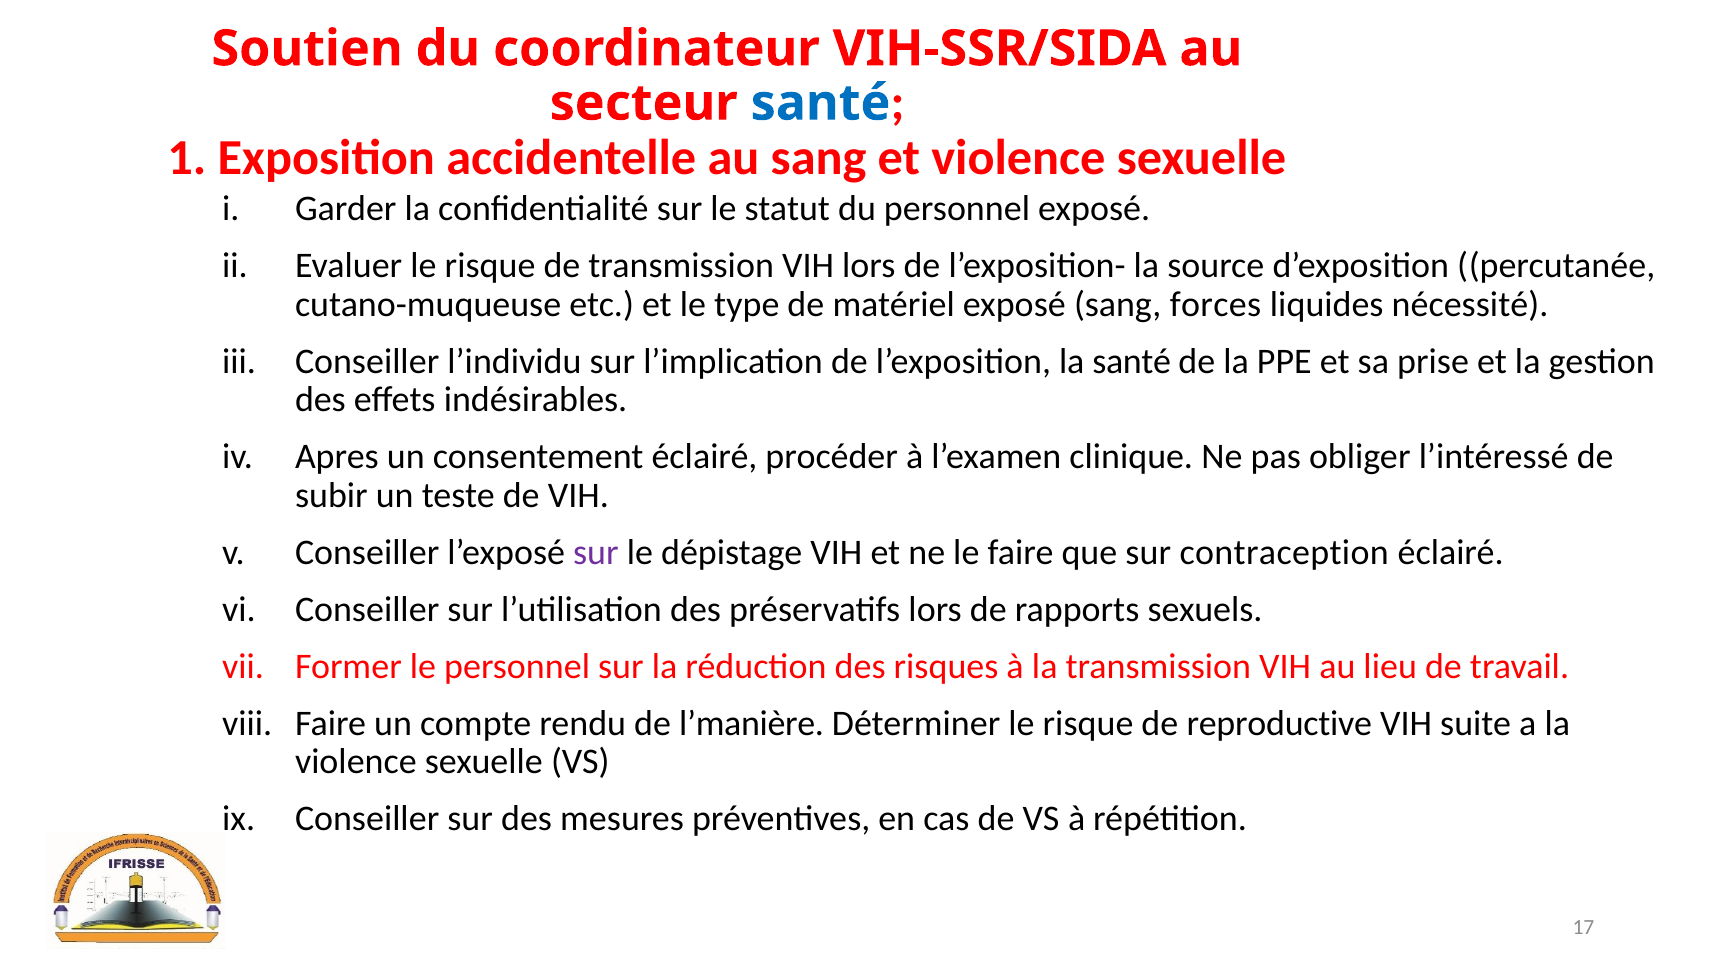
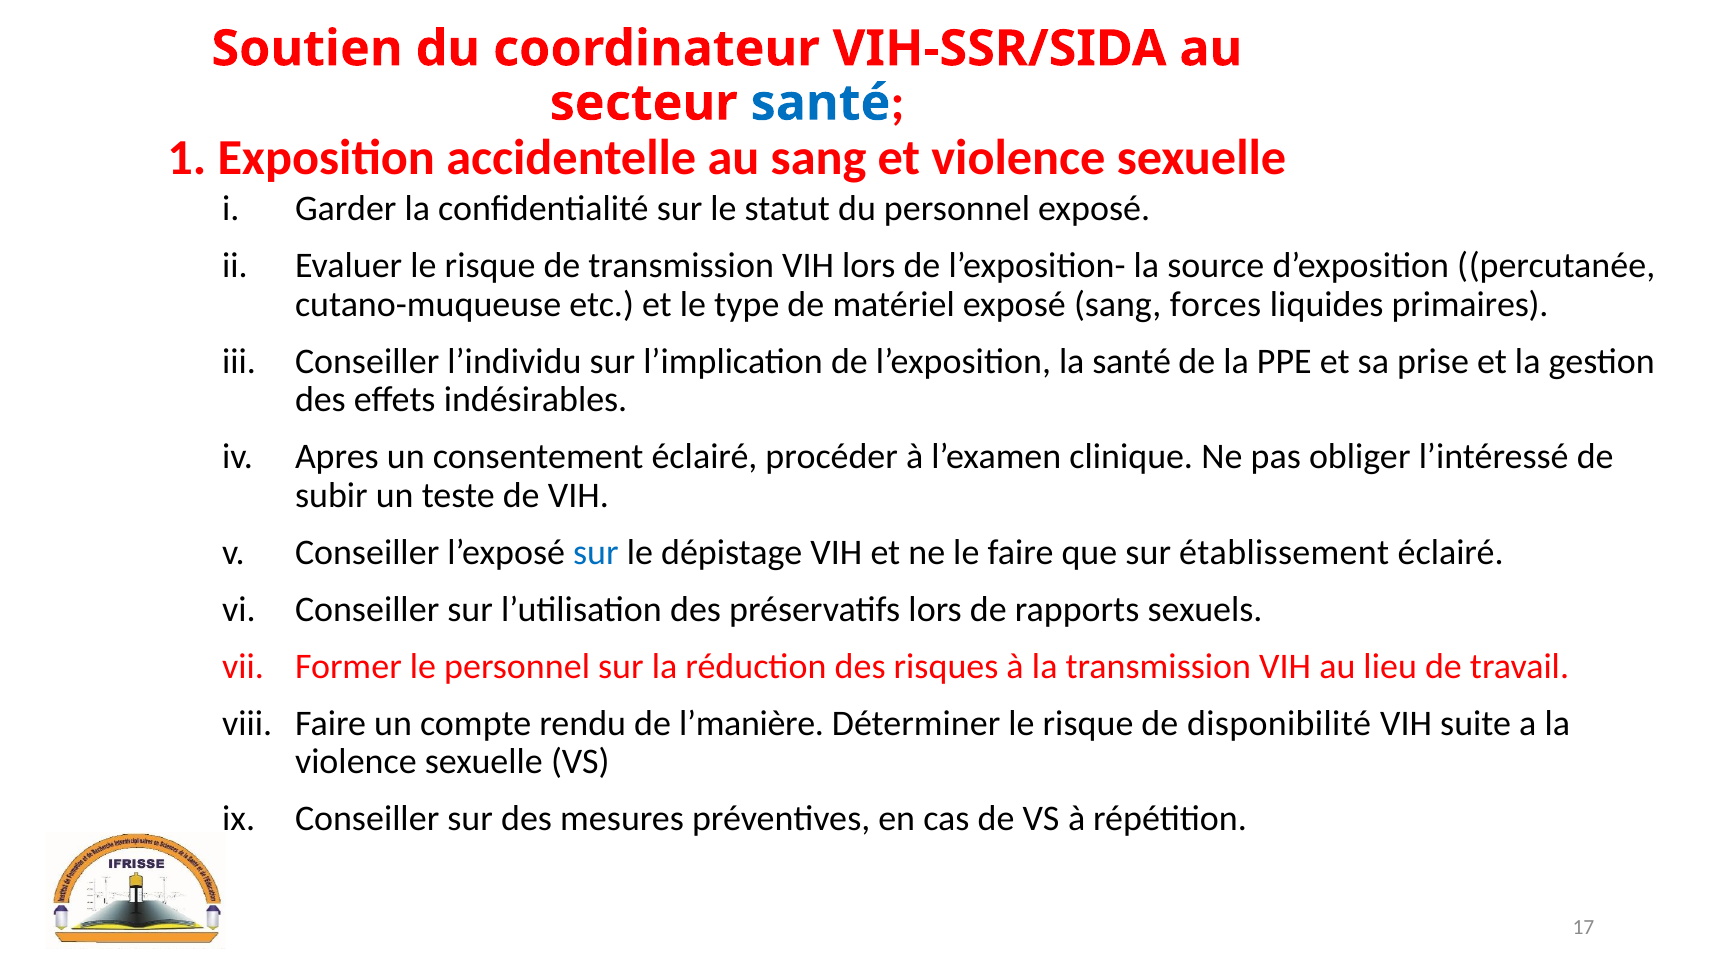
nécessité: nécessité -> primaires (1470, 304)
sur colour: purple -> blue (596, 553)
contraception: contraception -> établissement (1284, 553)
reproductive: reproductive -> disponibilité (1279, 723)
